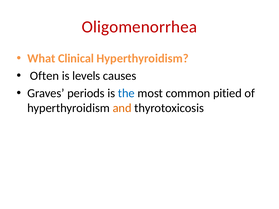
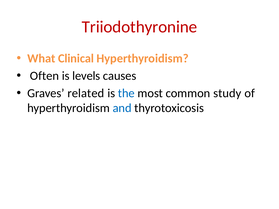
Oligomenorrhea: Oligomenorrhea -> Triiodothyronine (139, 27)
periods: periods -> related (86, 93)
pitied: pitied -> study (227, 93)
and colour: orange -> blue (122, 108)
